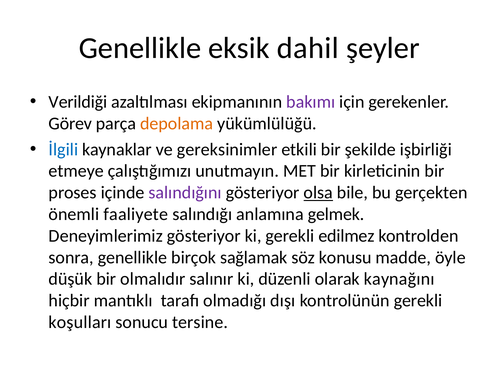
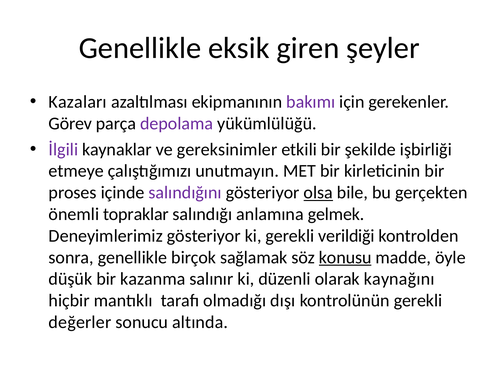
dahil: dahil -> giren (308, 48)
Verildiği: Verildiği -> Kazaları (78, 102)
depolama colour: orange -> purple (177, 124)
İlgili colour: blue -> purple (63, 150)
faaliyete: faaliyete -> topraklar (136, 214)
edilmez: edilmez -> verildiği (346, 236)
konusu underline: none -> present (345, 258)
olmalıdır: olmalıdır -> kazanma (153, 279)
koşulları: koşulları -> değerler (80, 322)
tersine: tersine -> altında (200, 322)
